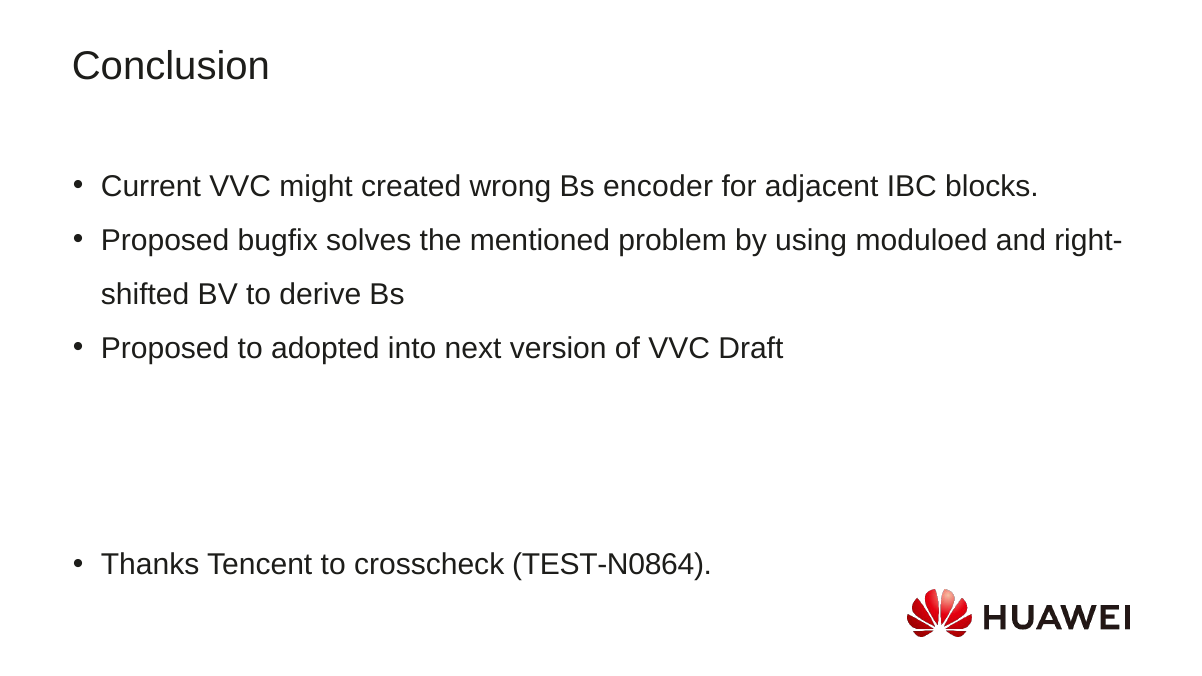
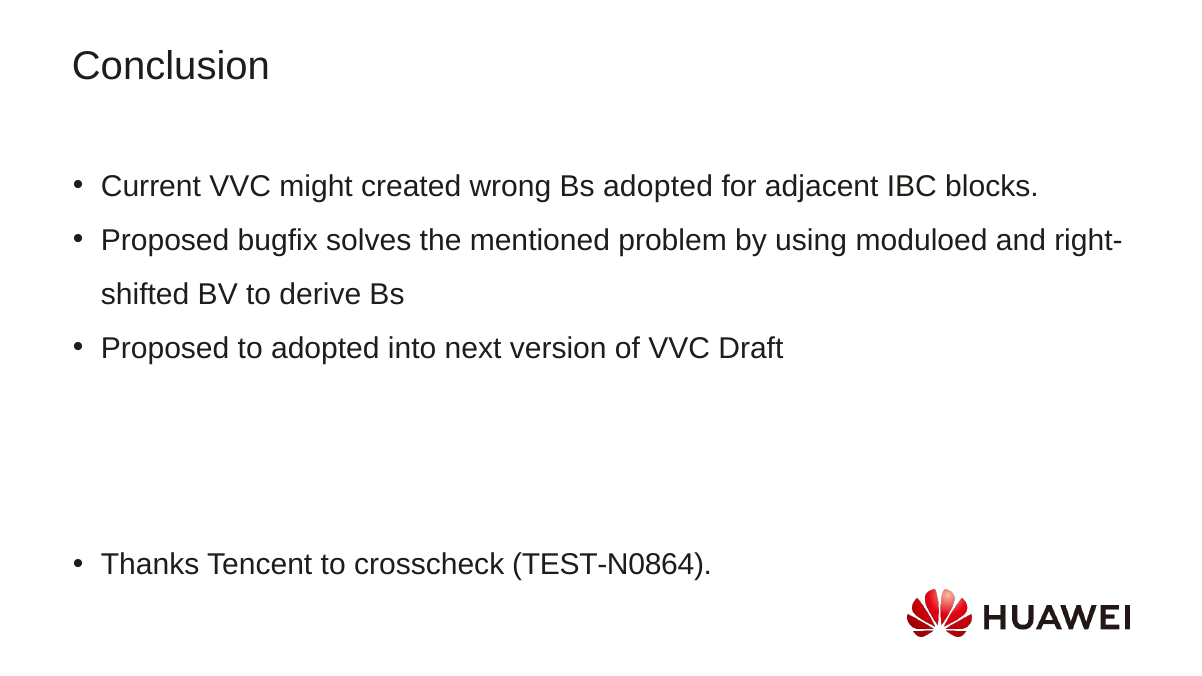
Bs encoder: encoder -> adopted (658, 186)
